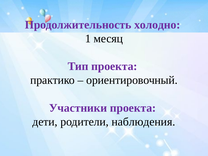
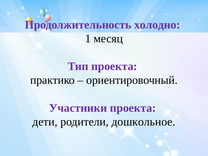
наблюдения: наблюдения -> дошкольное (143, 122)
